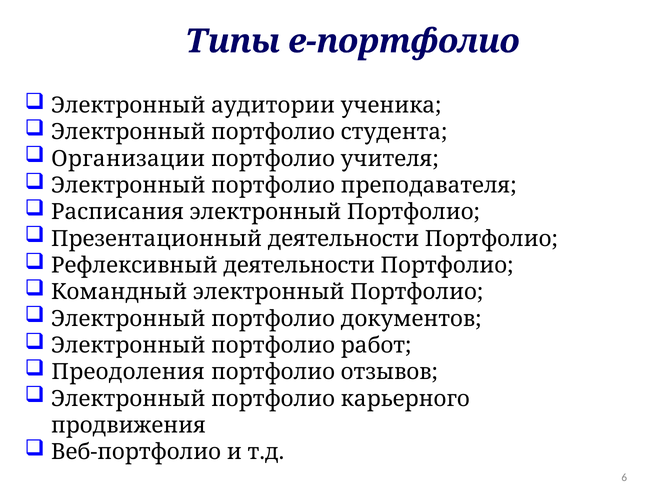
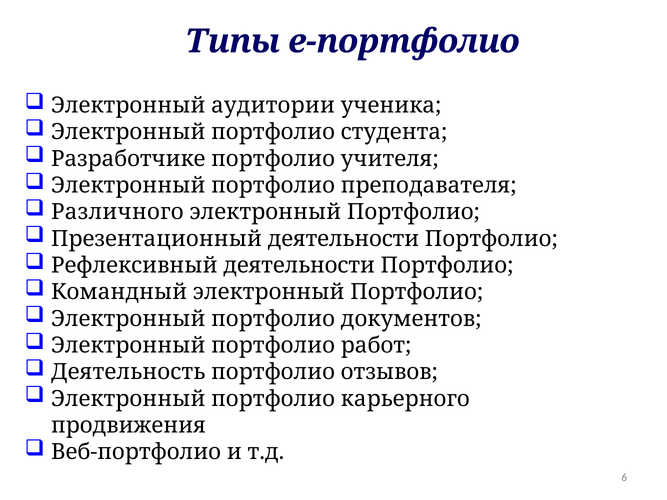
Организации: Организации -> Разработчике (128, 159)
Расписания: Расписания -> Различного (117, 212)
Преодоления: Преодоления -> Деятельность (128, 372)
